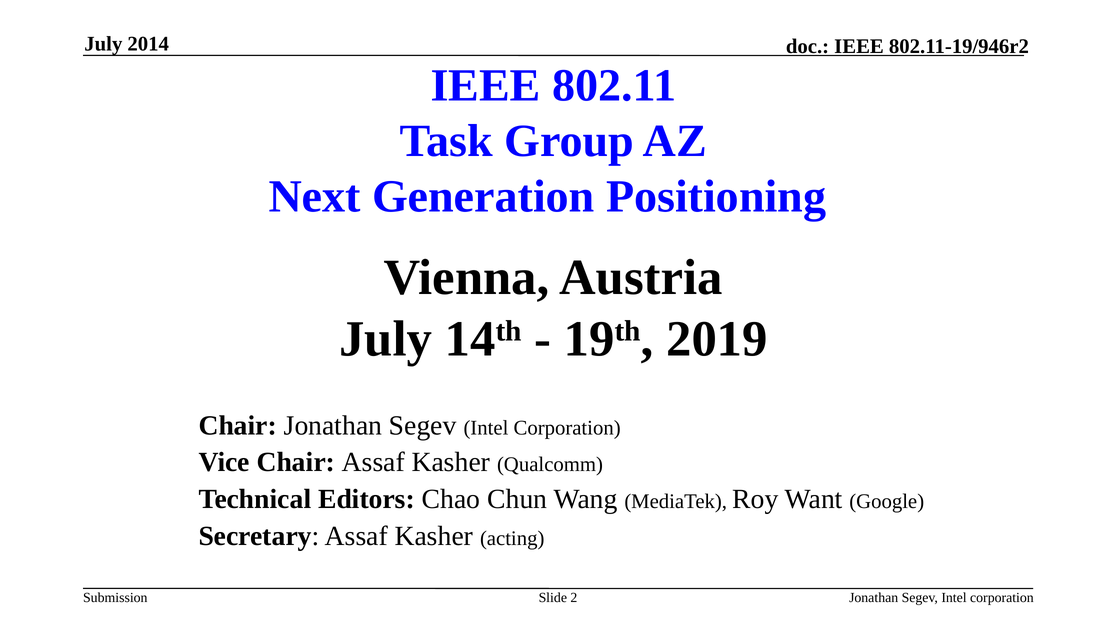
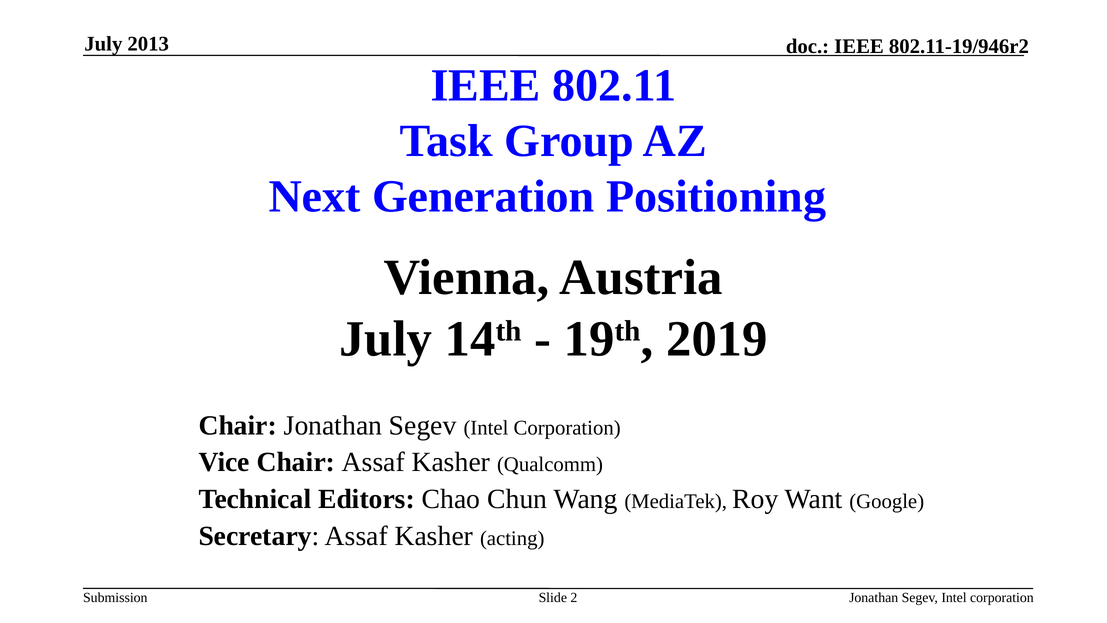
2014: 2014 -> 2013 (148, 44)
